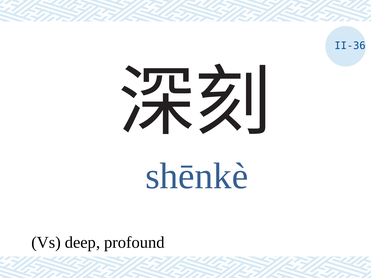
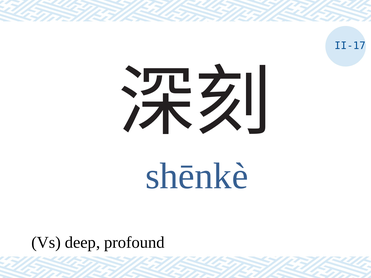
II-36: II-36 -> II-17 (350, 46)
